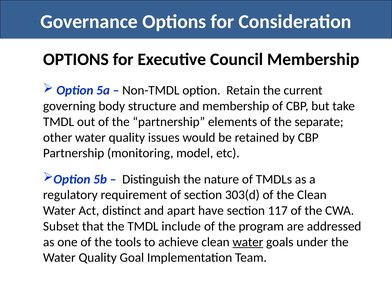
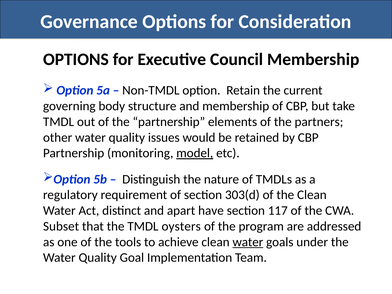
separate: separate -> partners (319, 122)
model underline: none -> present (195, 153)
include: include -> oysters (181, 226)
